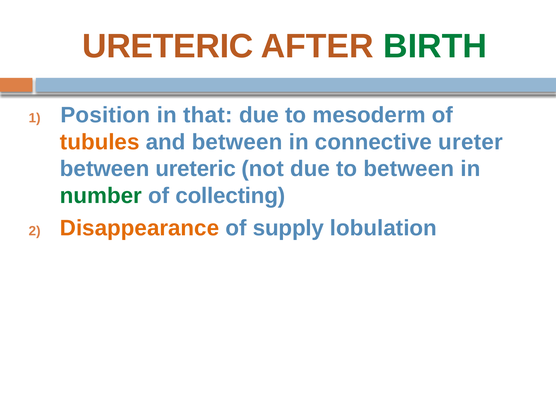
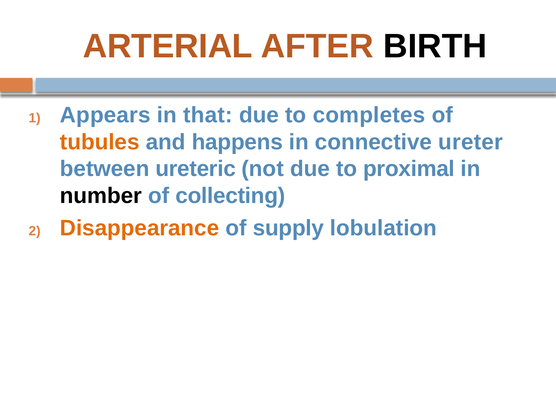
URETERIC: URETERIC -> ARTERIAL (168, 46)
BIRTH colour: green -> black (435, 46)
Position: Position -> Appears (105, 115)
mesoderm: mesoderm -> completes (369, 115)
and between: between -> happens (237, 142)
to between: between -> proximal (409, 169)
number colour: green -> black (101, 196)
